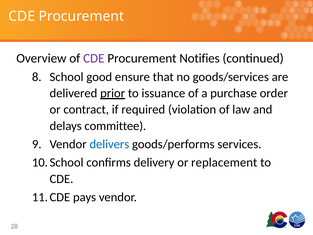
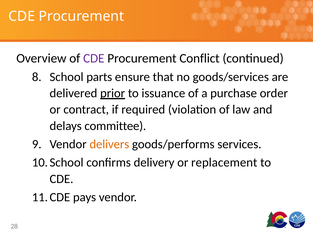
Notifies: Notifies -> Conflict (200, 58)
good: good -> parts (99, 77)
delivers colour: blue -> orange (109, 144)
